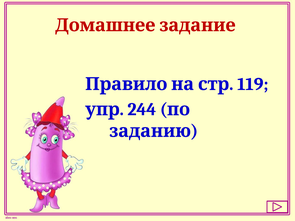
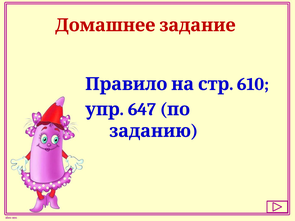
119: 119 -> 610 (253, 84)
244: 244 -> 647 (142, 109)
